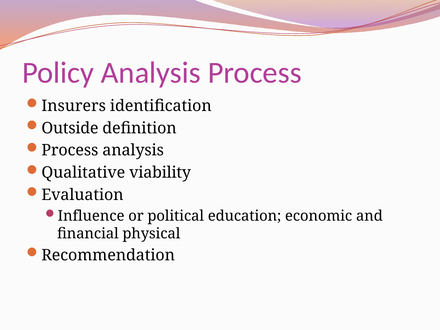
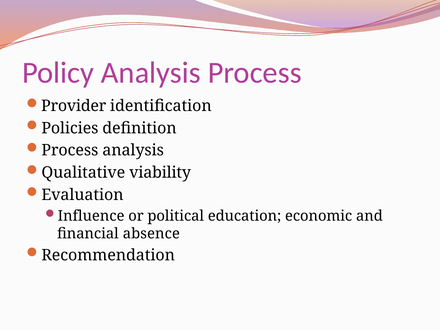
Insurers: Insurers -> Provider (74, 106)
Outside: Outside -> Policies (70, 128)
physical: physical -> absence (151, 234)
